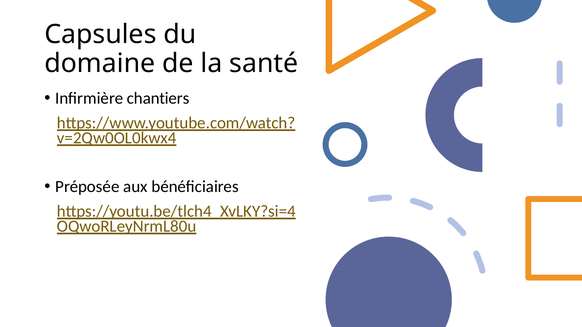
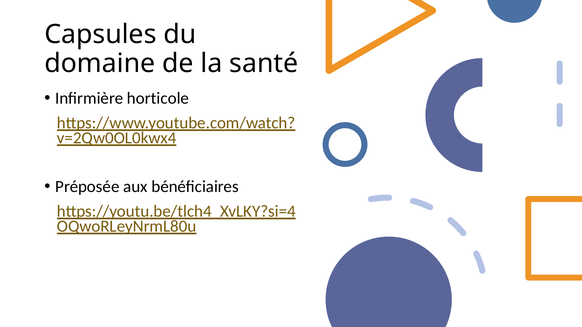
chantiers: chantiers -> horticole (158, 98)
